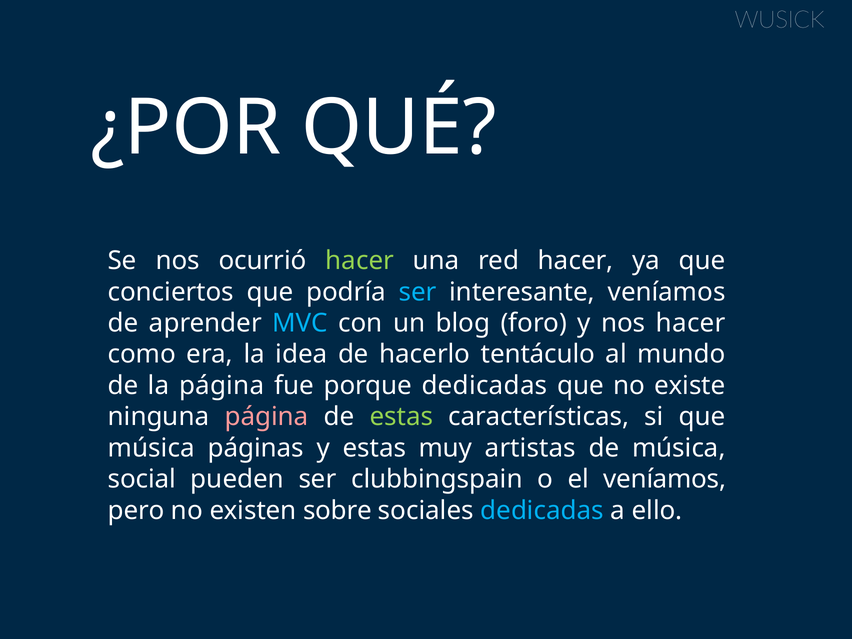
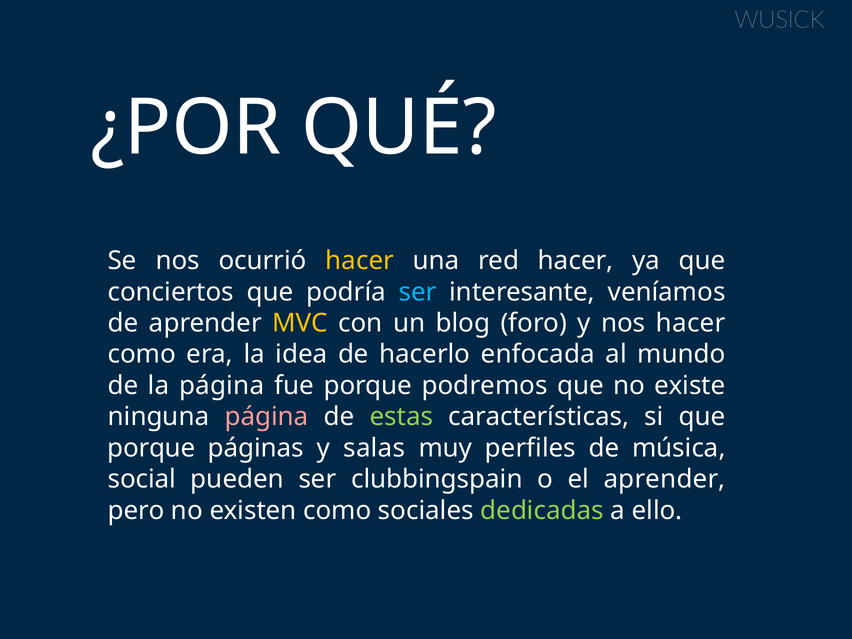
hacer colour: light green -> yellow (360, 261)
MVC colour: light blue -> yellow (300, 323)
tentáculo: tentáculo -> enfocada (538, 354)
porque dedicadas: dedicadas -> podremos (485, 386)
música: música -> porque (151, 448)
y estas: estas -> salas (374, 448)
artistas: artistas -> perfiles (530, 448)
el veníamos: veníamos -> aprender (664, 479)
existen sobre: sobre -> como (337, 511)
dedicadas colour: light blue -> light green (542, 511)
